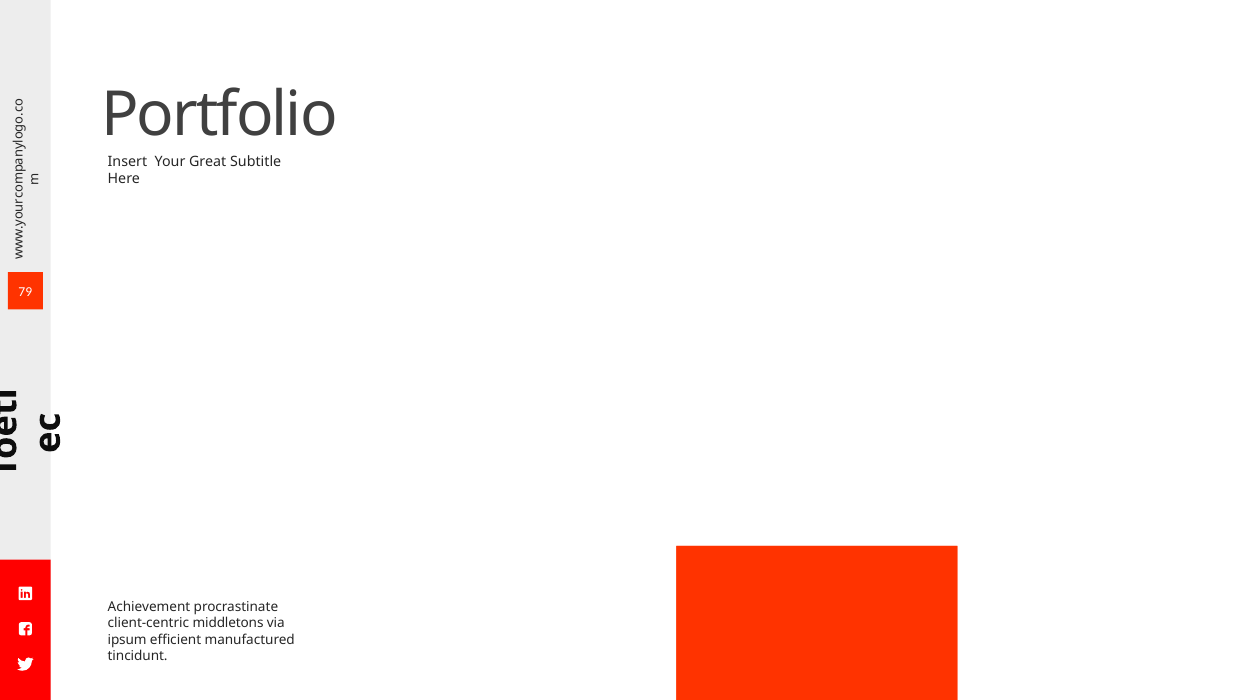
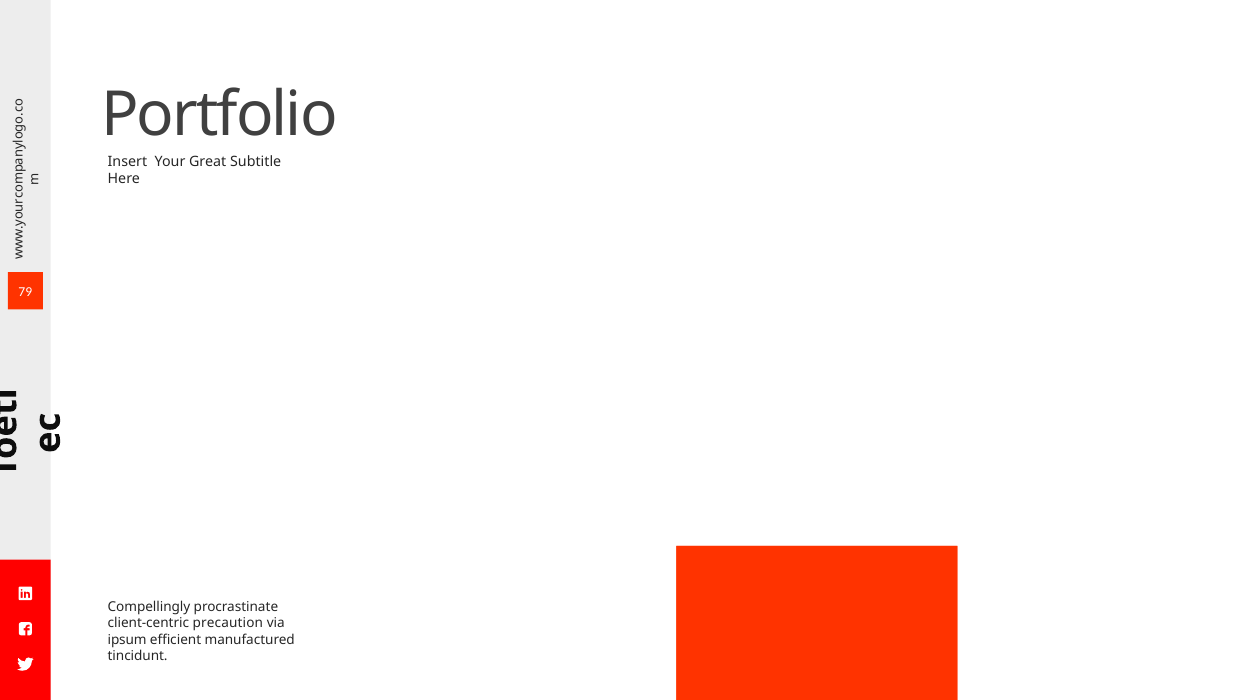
Achievement: Achievement -> Compellingly (149, 607)
middletons: middletons -> precaution (228, 623)
